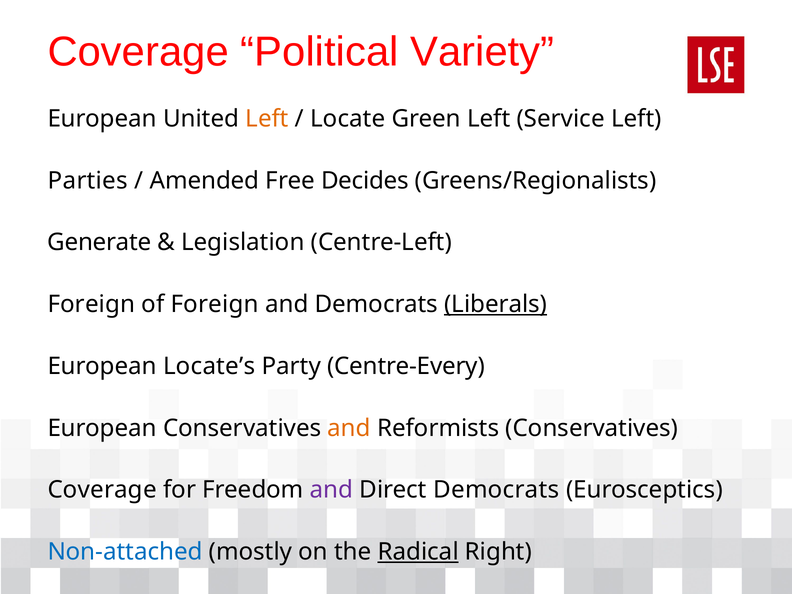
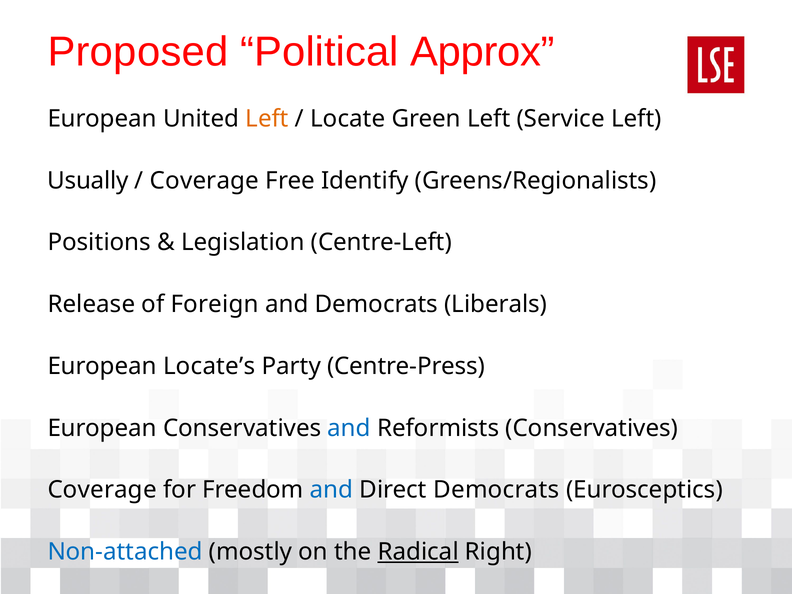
Coverage: Coverage -> Proposed (138, 52)
Variety: Variety -> Approx (482, 52)
Parties: Parties -> Usually (88, 181)
Amended: Amended -> Coverage (204, 181)
Decides: Decides -> Identify (365, 181)
Generate: Generate -> Positions (99, 242)
Foreign: Foreign -> Release (91, 304)
Liberals underline: present -> none (496, 304)
Centre-Every: Centre-Every -> Centre-Press (406, 366)
and colour: orange -> blue (349, 428)
and colour: purple -> blue (331, 490)
